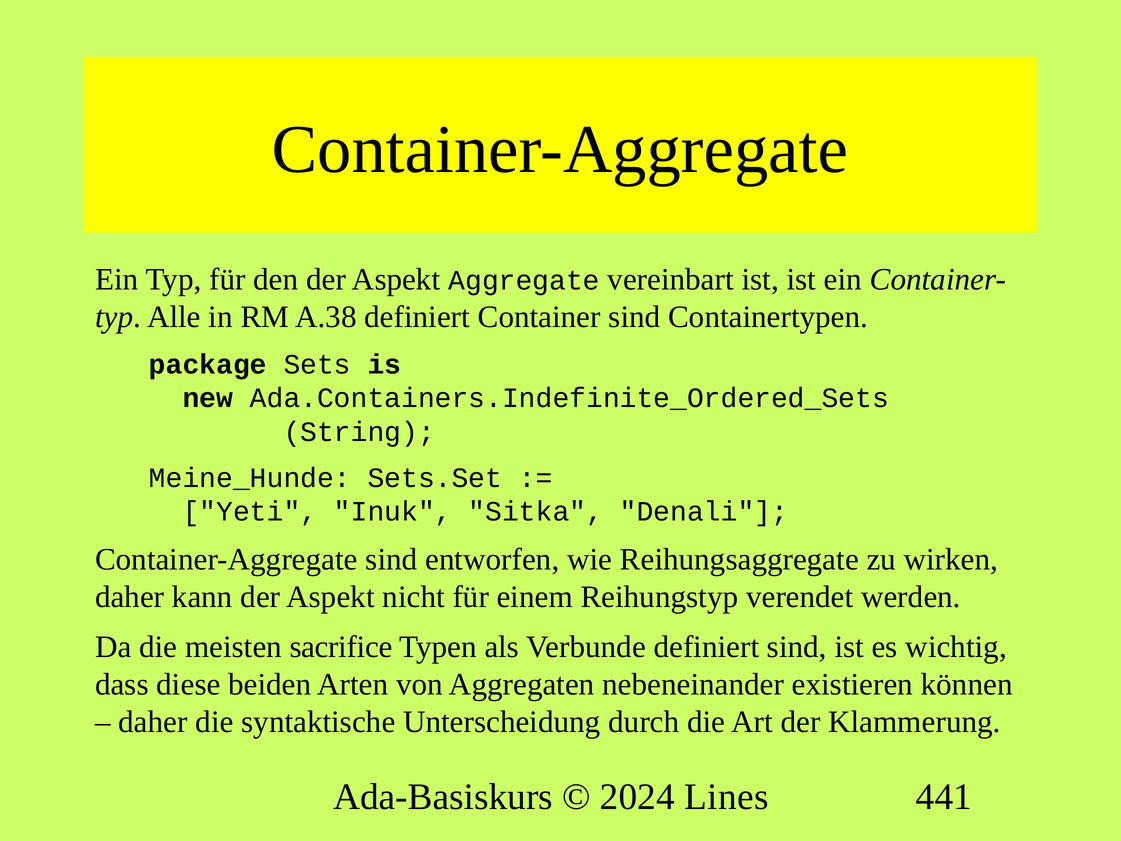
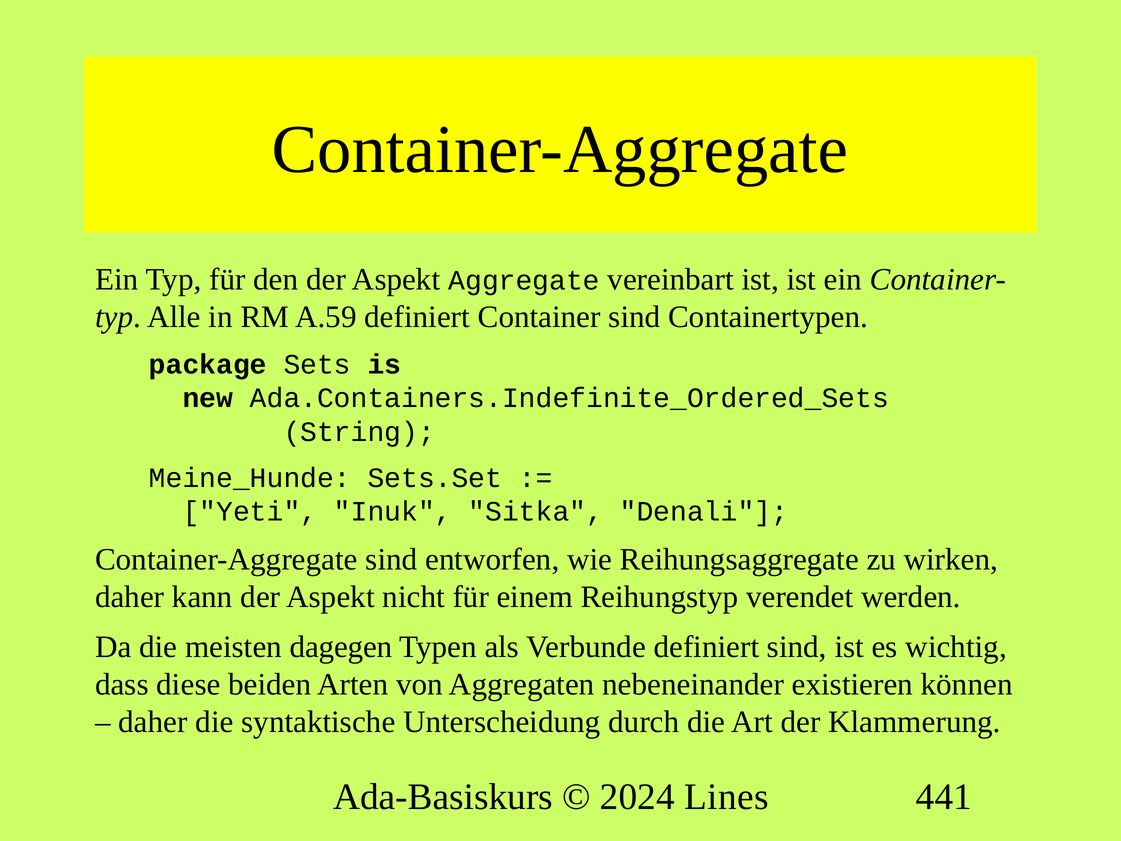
A.38: A.38 -> A.59 (326, 317)
sacrifice: sacrifice -> dagegen (341, 647)
